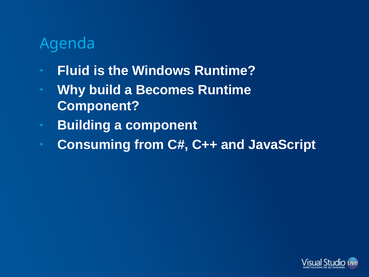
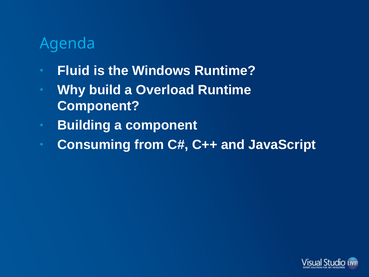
Becomes: Becomes -> Overload (165, 90)
